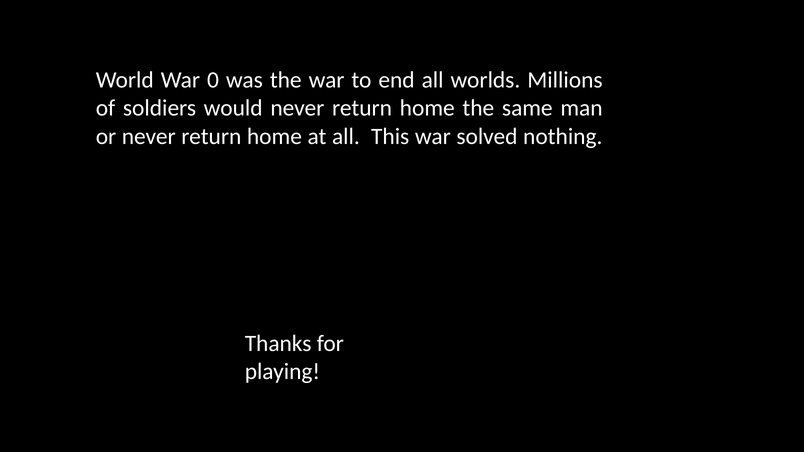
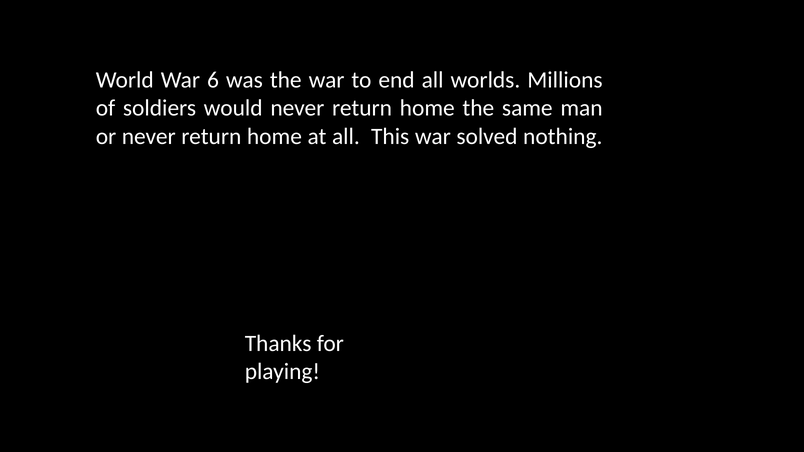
0: 0 -> 6 (213, 80)
